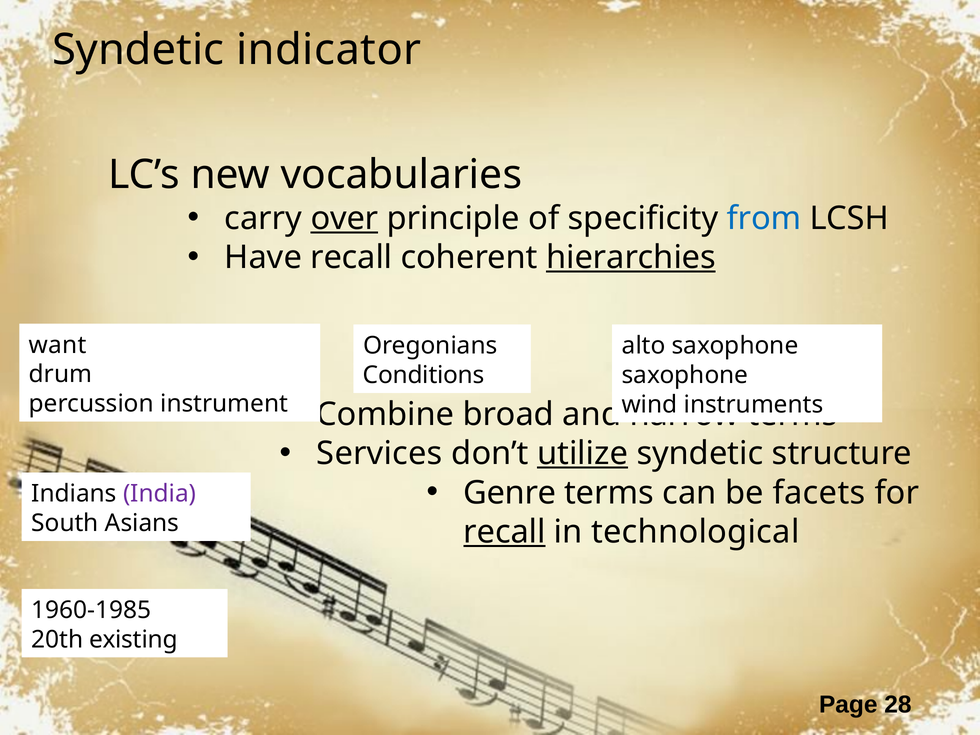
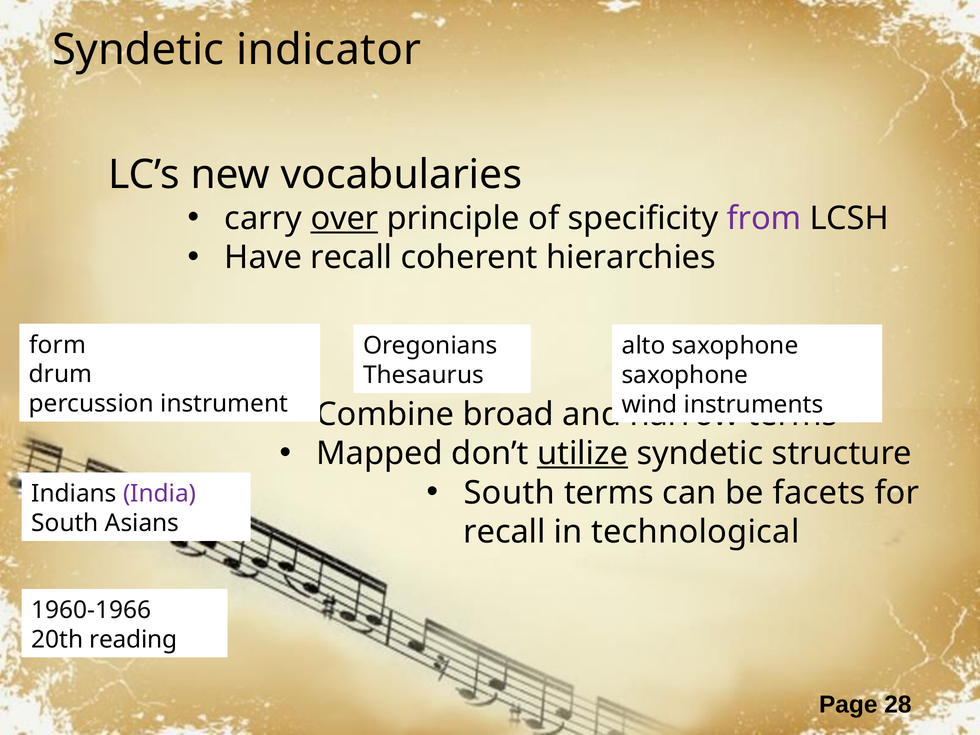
from colour: blue -> purple (764, 218)
hierarchies underline: present -> none (631, 258)
want: want -> form (58, 345)
Conditions: Conditions -> Thesaurus (424, 375)
Services: Services -> Mapped (380, 454)
Genre: Genre -> South (509, 493)
recall underline: present -> none (504, 532)
1960-1985: 1960-1985 -> 1960-1966 (91, 610)
existing: existing -> reading (133, 640)
